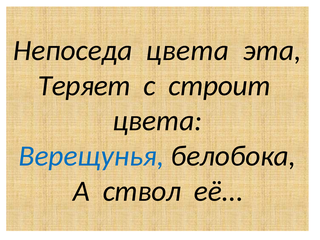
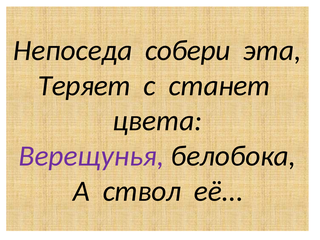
Непоседа цвета: цвета -> собери (188, 50)
строит: строит -> станет (220, 86)
Верещунья colour: blue -> purple (91, 156)
